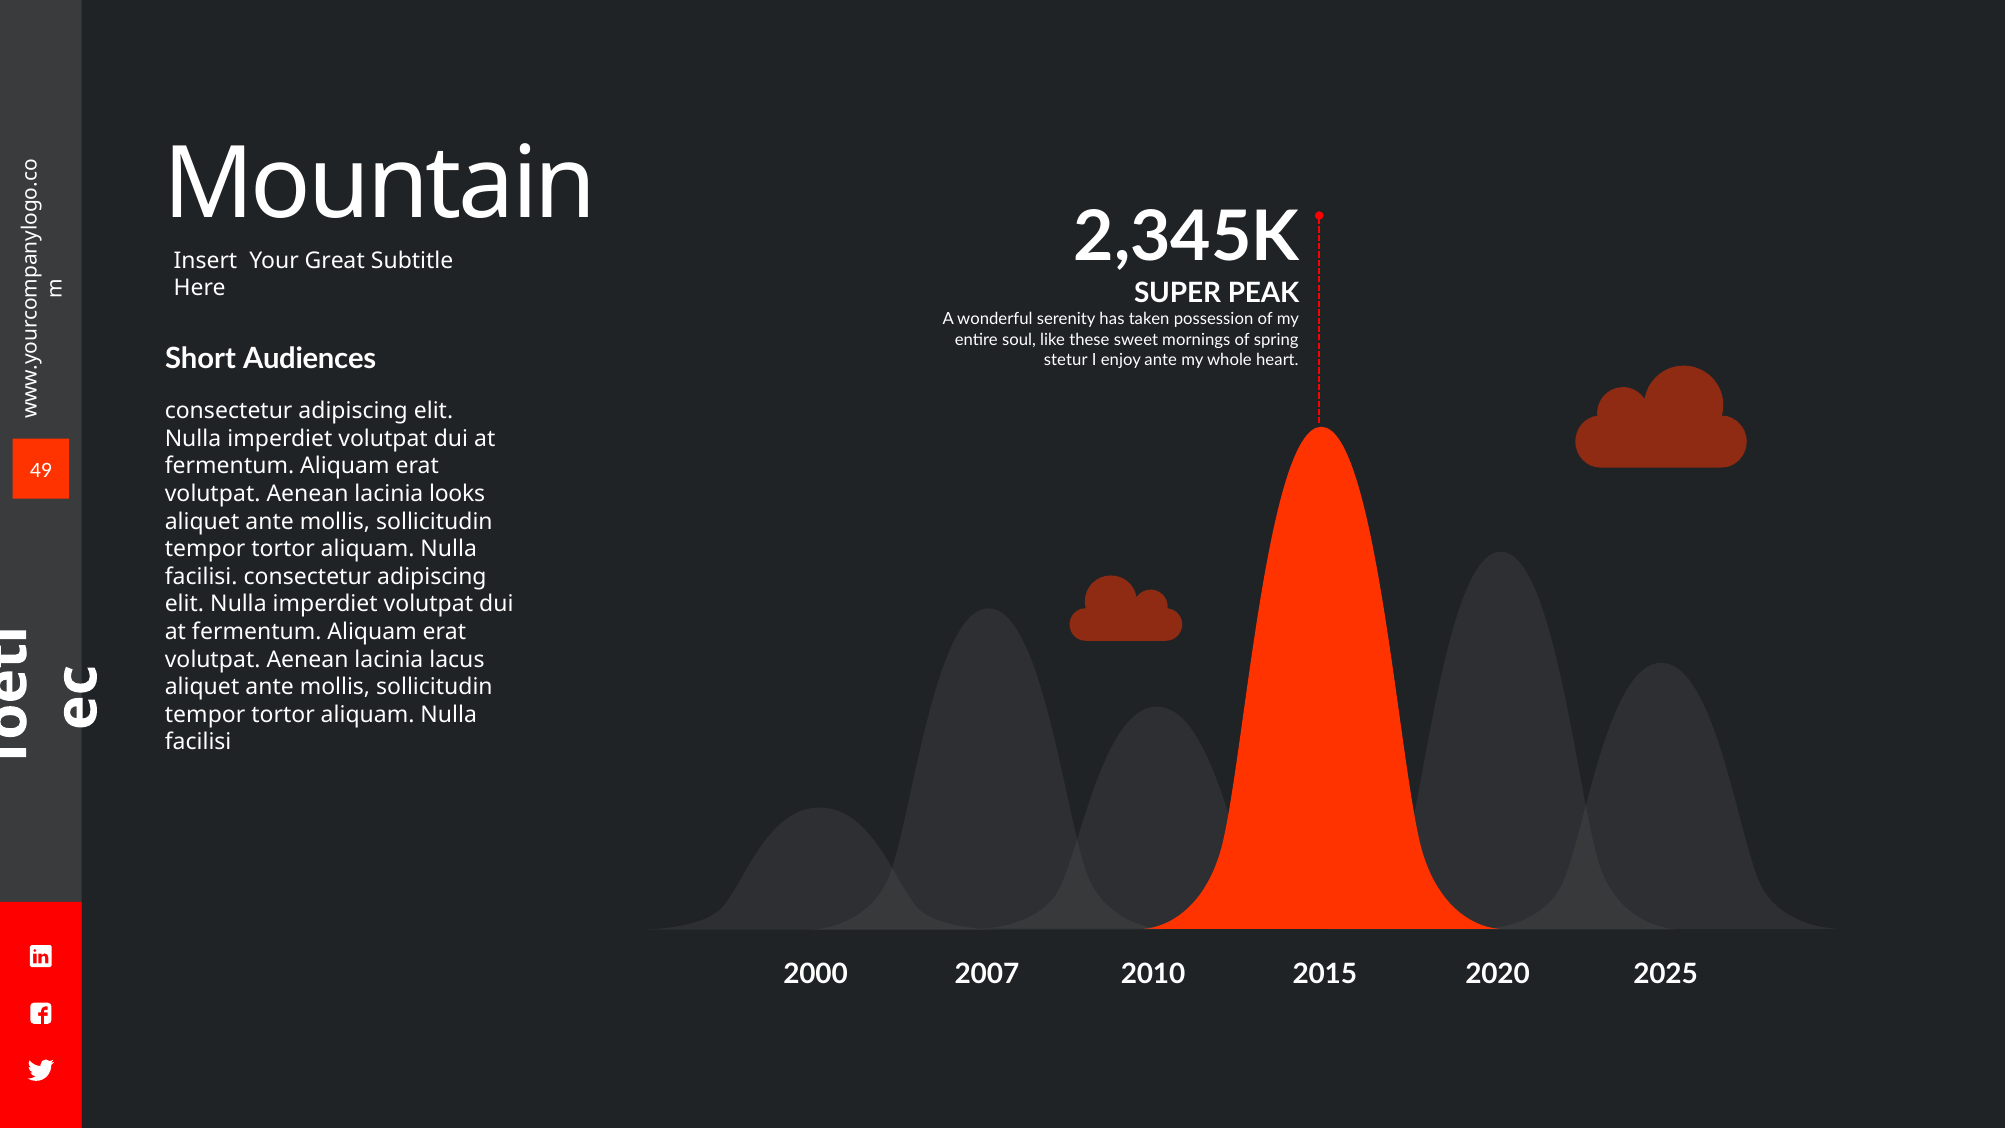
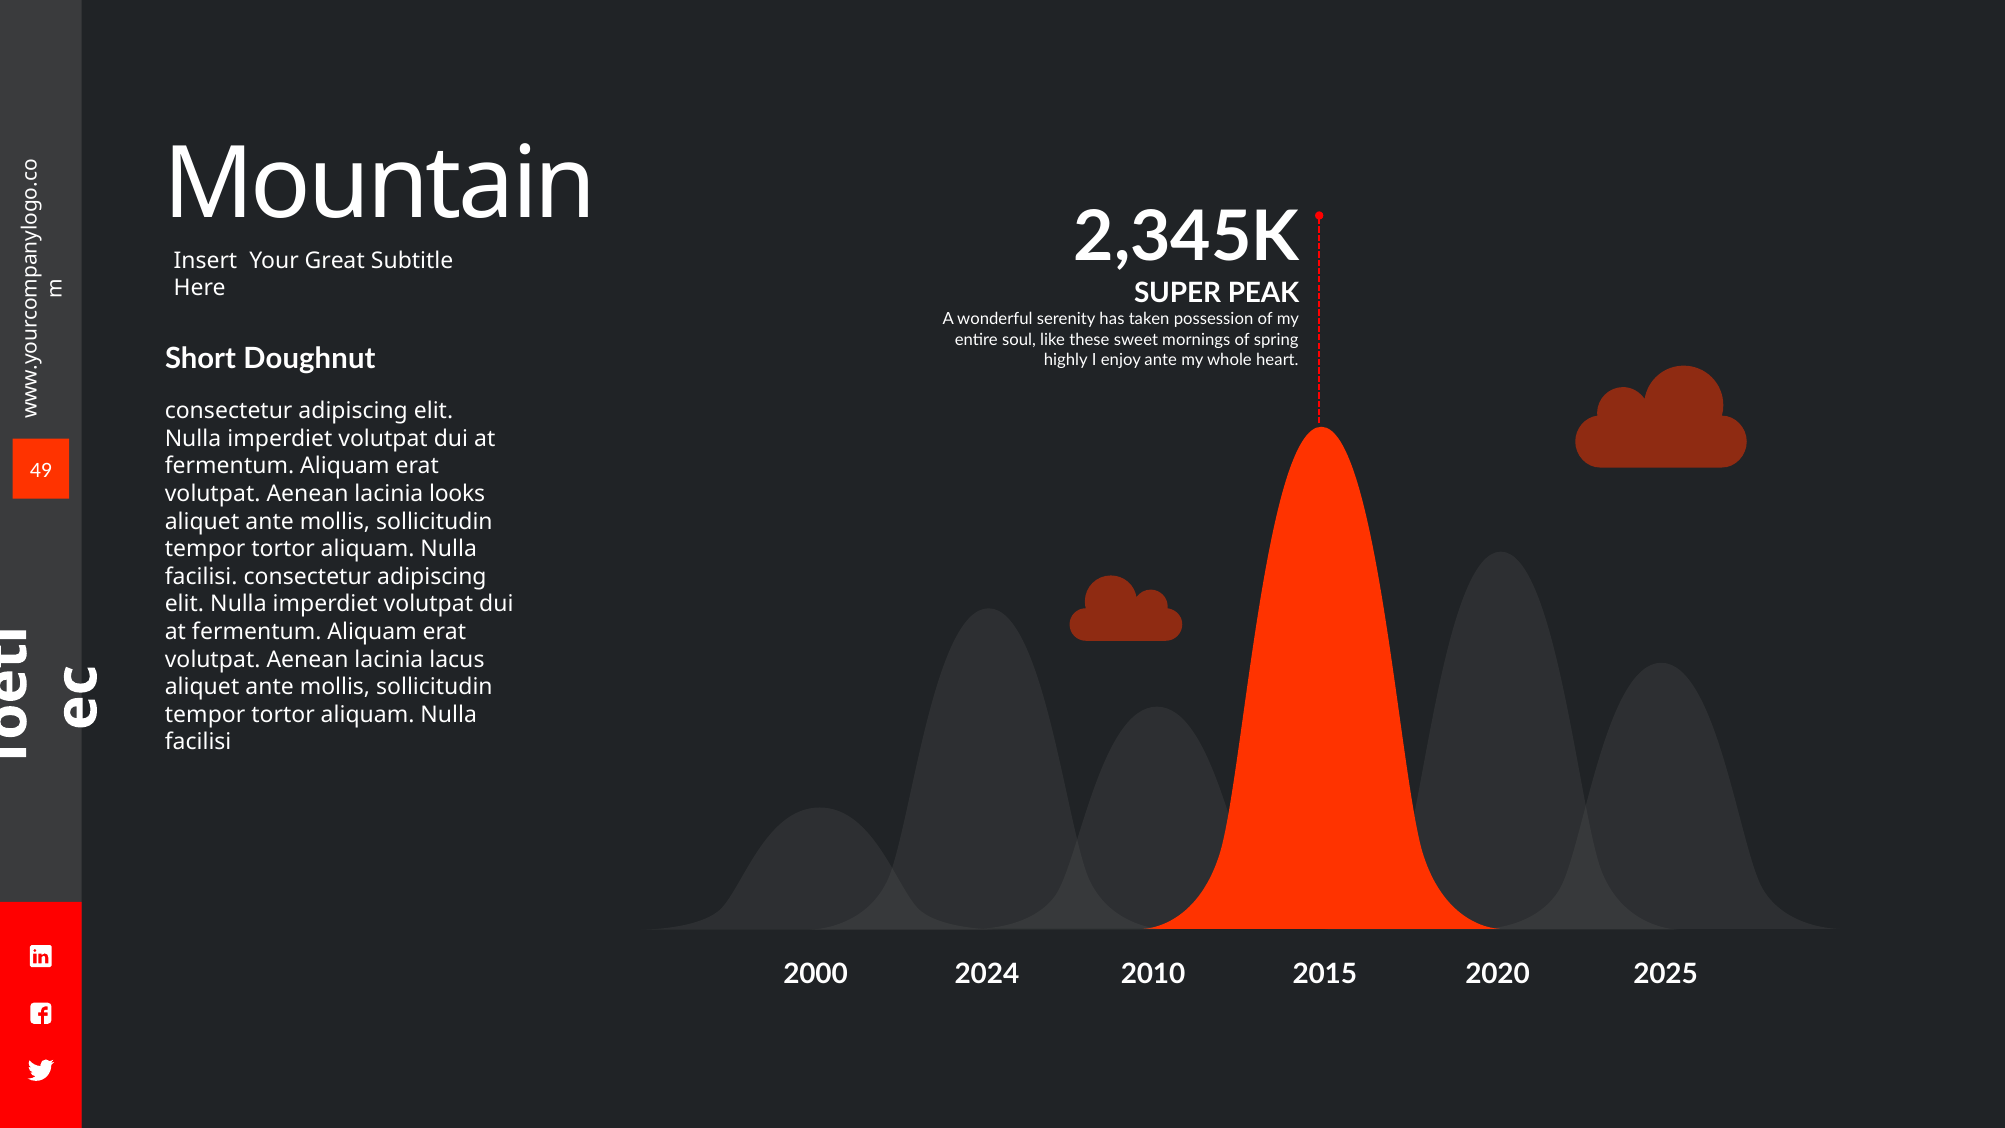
Audiences: Audiences -> Doughnut (309, 358)
stetur: stetur -> highly (1066, 360)
2007: 2007 -> 2024 (987, 974)
